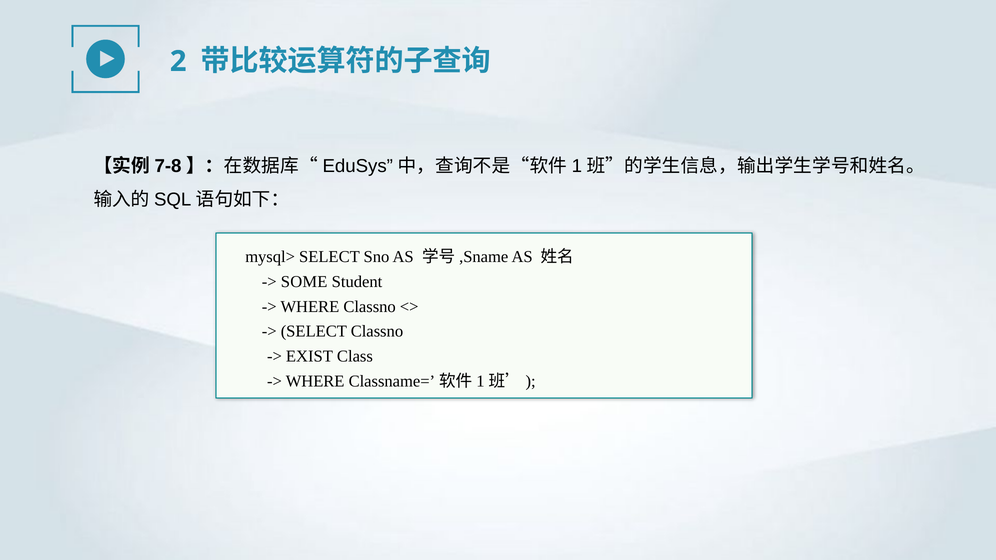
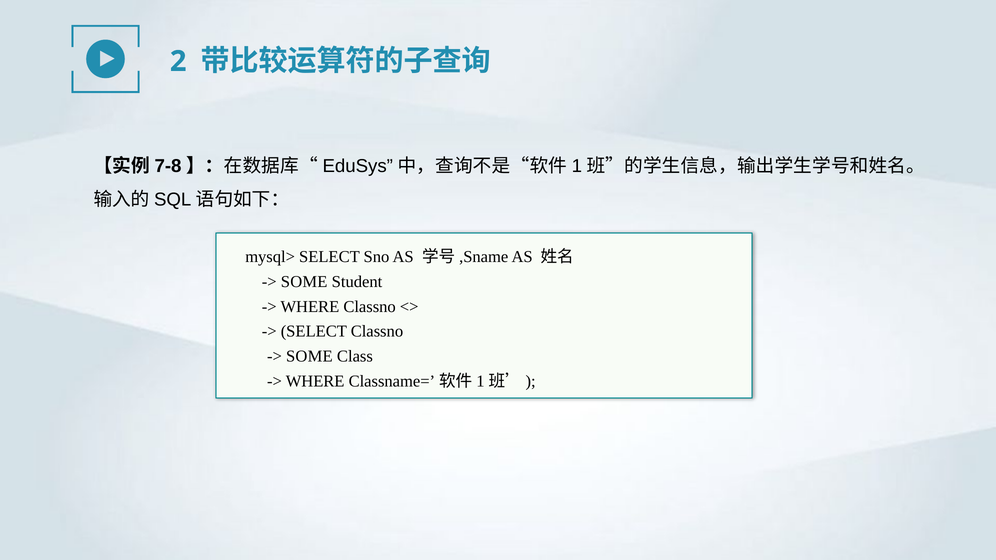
EXIST: EXIST -> SOME (309, 356)
